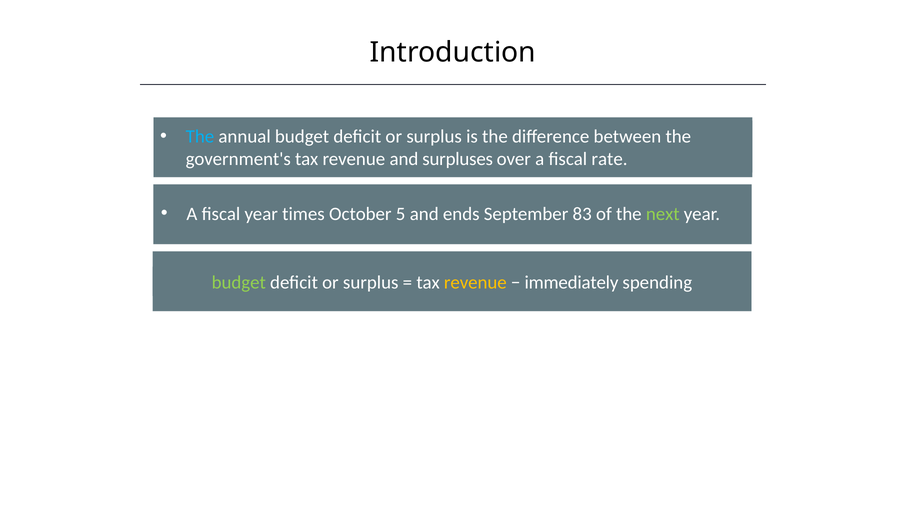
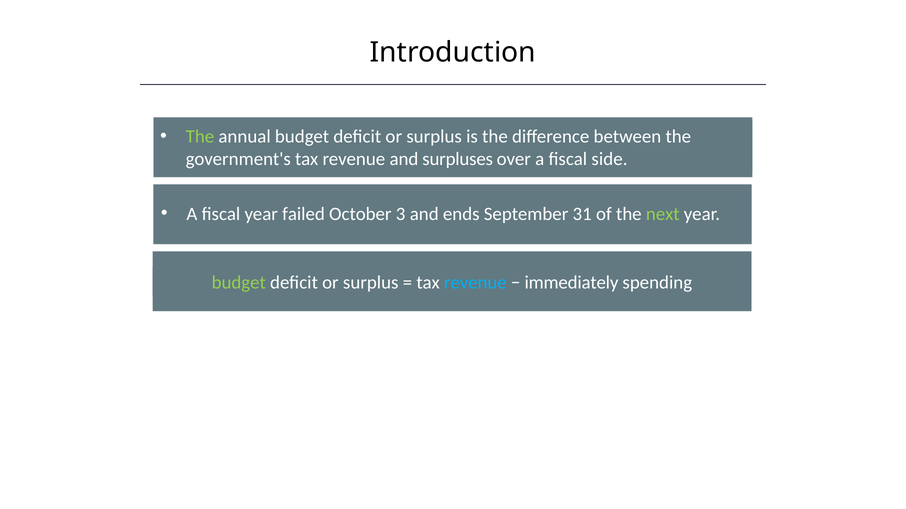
The colour: light blue -> light green (200, 137)
rate: rate -> side (609, 159)
times: times -> failed (303, 214)
5: 5 -> 3 (401, 214)
83: 83 -> 31 (582, 214)
revenue colour: yellow -> light blue (475, 283)
